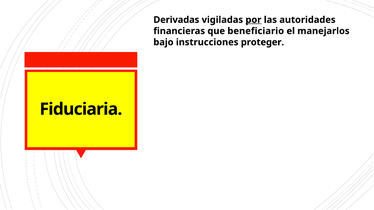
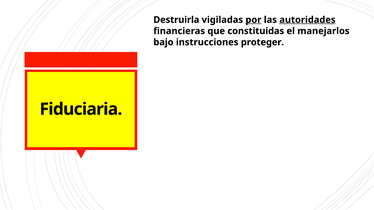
Derivadas: Derivadas -> Destruirla (176, 20)
autoridades underline: none -> present (307, 20)
beneficiario: beneficiario -> constituidas (256, 31)
